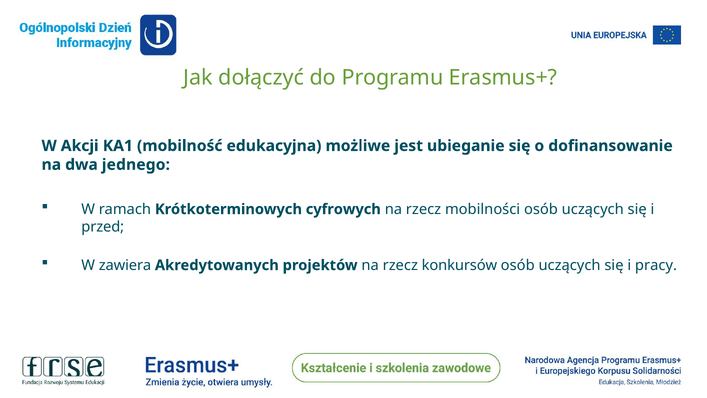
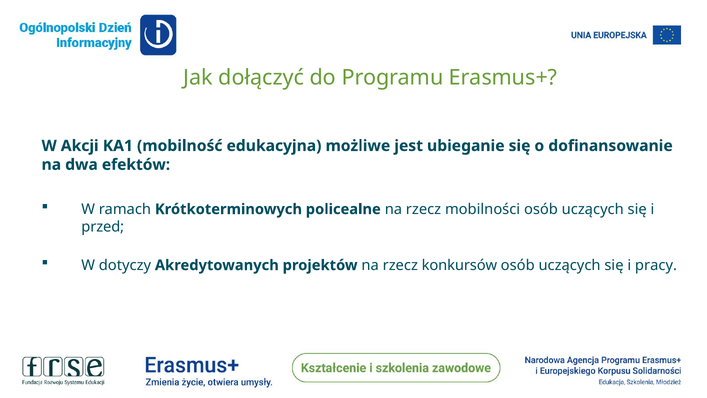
jednego: jednego -> efektów (136, 165)
cyfrowych: cyfrowych -> policealne (343, 209)
zawiera: zawiera -> dotyczy (125, 265)
